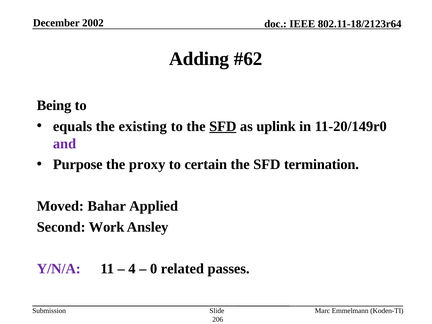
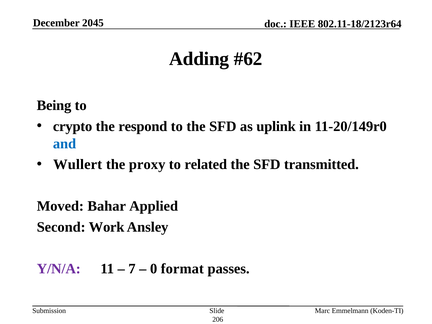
2002: 2002 -> 2045 (93, 23)
equals: equals -> crypto (73, 126)
existing: existing -> respond (143, 126)
SFD underline: present -> none (223, 126)
and colour: purple -> blue (65, 144)
Purpose: Purpose -> Wullert (78, 164)
certain: certain -> related (206, 164)
termination: termination -> transmitted (321, 164)
4: 4 -> 7 (132, 269)
related: related -> format (182, 269)
